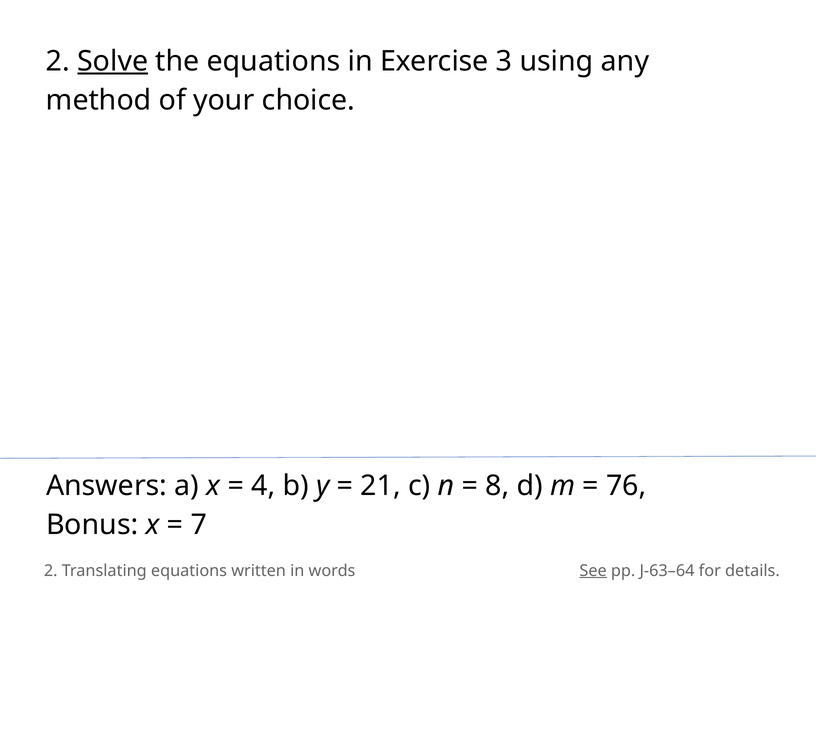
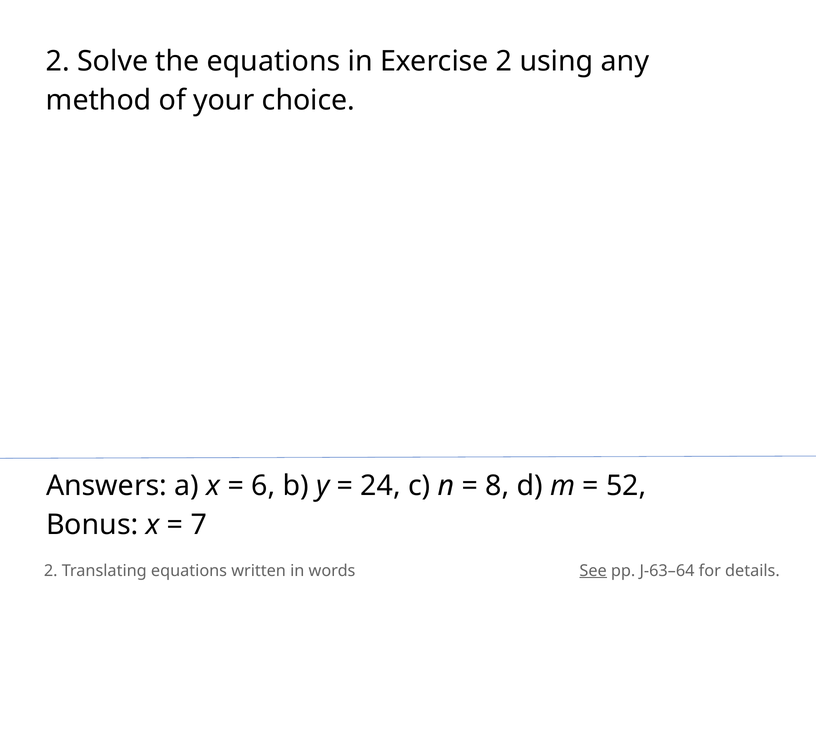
Solve underline: present -> none (113, 61)
Exercise 3: 3 -> 2 (504, 61)
4: 4 -> 6 (263, 486)
21: 21 -> 24 (381, 486)
76: 76 -> 52 (626, 486)
